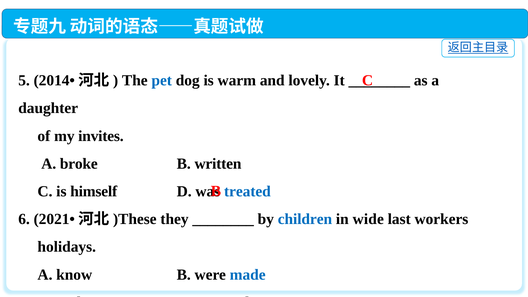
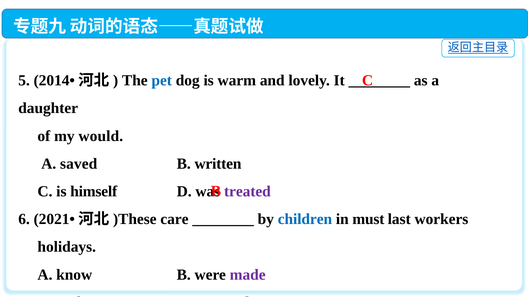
invites: invites -> would (101, 136)
broke: broke -> saved (79, 164)
treated colour: blue -> purple (247, 191)
they: they -> care (174, 219)
wide: wide -> must (368, 219)
made colour: blue -> purple (248, 275)
